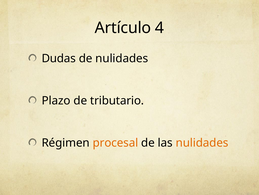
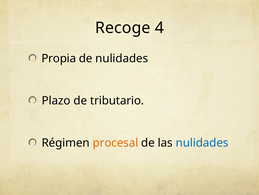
Artículo: Artículo -> Recoge (123, 28)
Dudas: Dudas -> Propia (59, 58)
nulidades colour: orange -> blue (202, 142)
